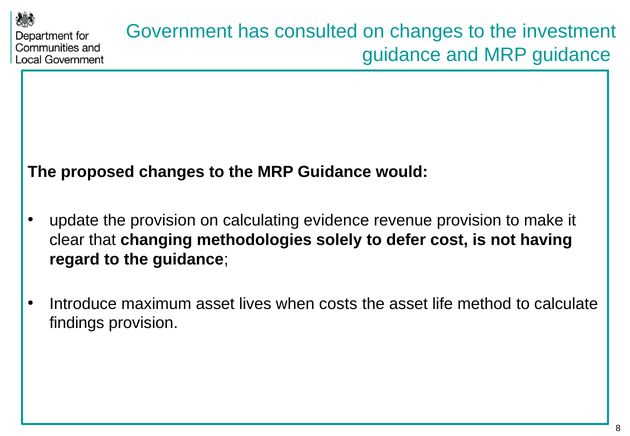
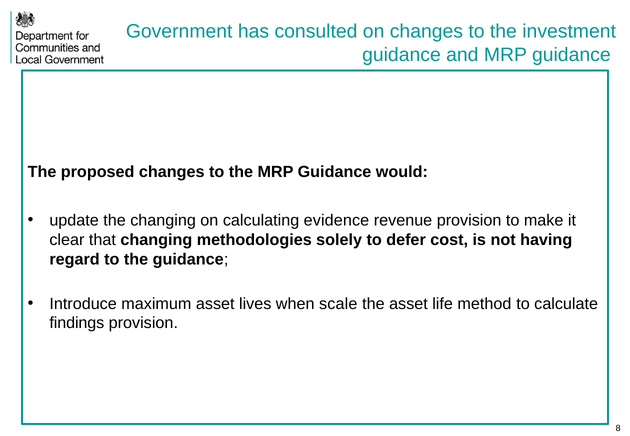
the provision: provision -> changing (163, 221)
costs: costs -> scale (338, 304)
